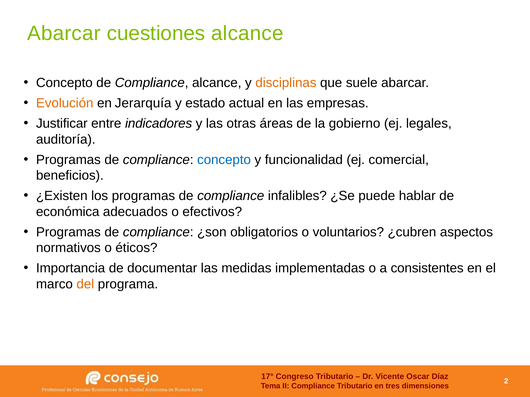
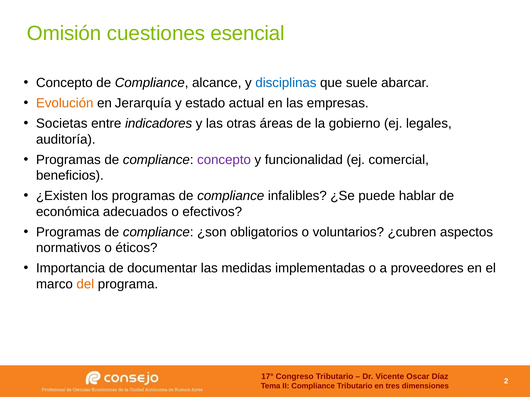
Abarcar: Abarcar -> Omisión (64, 33)
cuestiones alcance: alcance -> esencial (248, 33)
disciplinas colour: orange -> blue (286, 83)
Justificar: Justificar -> Societas (62, 124)
concepto colour: blue -> purple (224, 160)
consistentes: consistentes -> proveedores (427, 269)
